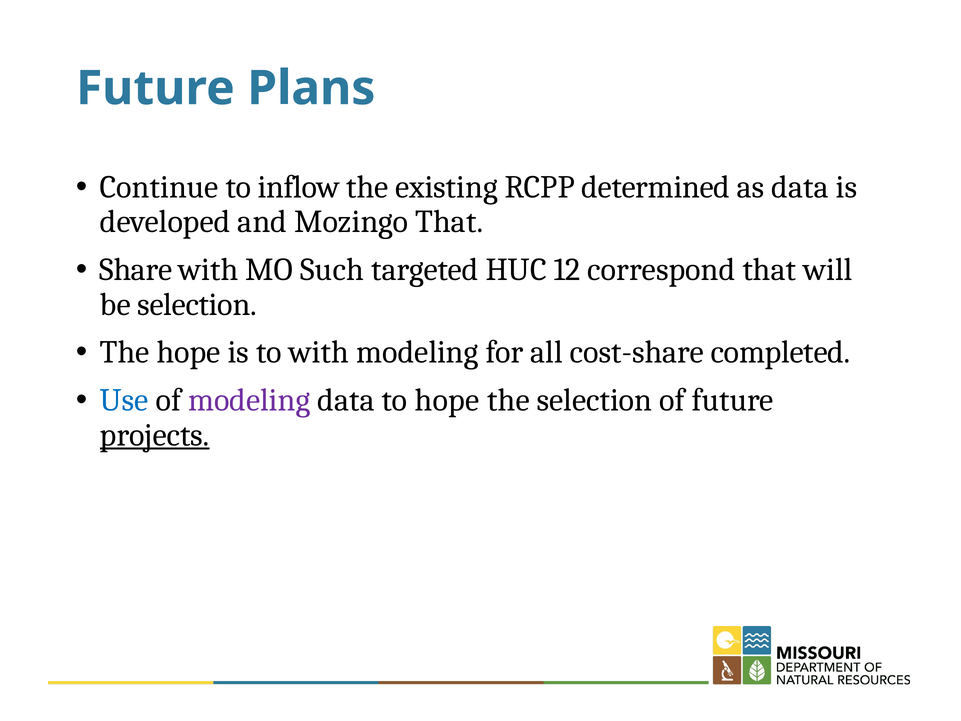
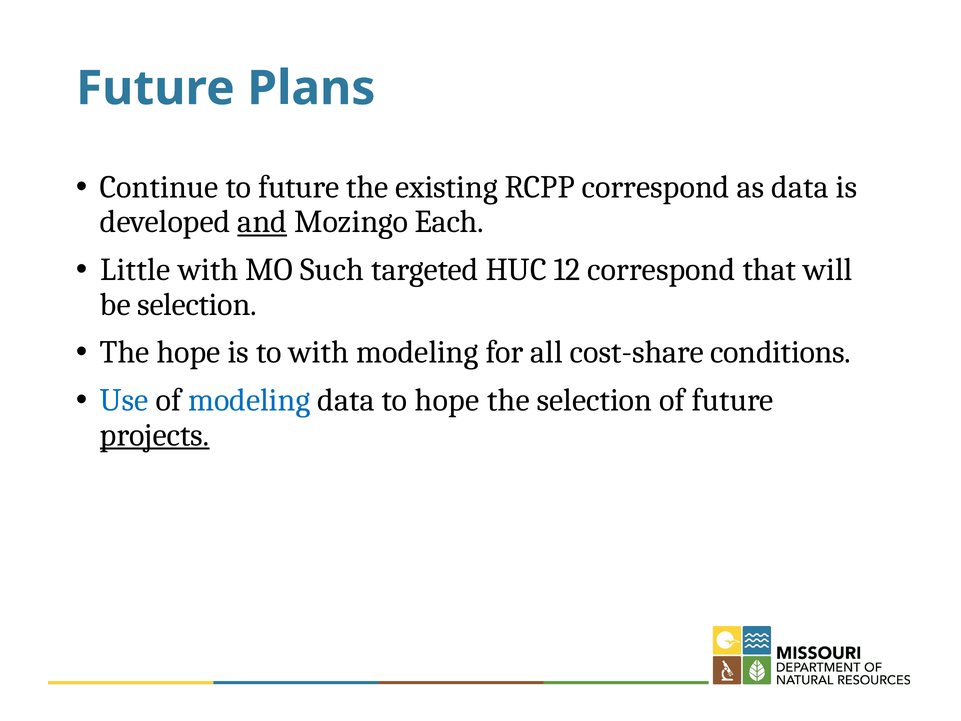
to inflow: inflow -> future (299, 187)
RCPP determined: determined -> correspond (656, 187)
and underline: none -> present (262, 222)
Mozingo That: That -> Each (449, 222)
Share: Share -> Little (135, 270)
completed: completed -> conditions (781, 352)
modeling colour: purple -> blue (249, 400)
